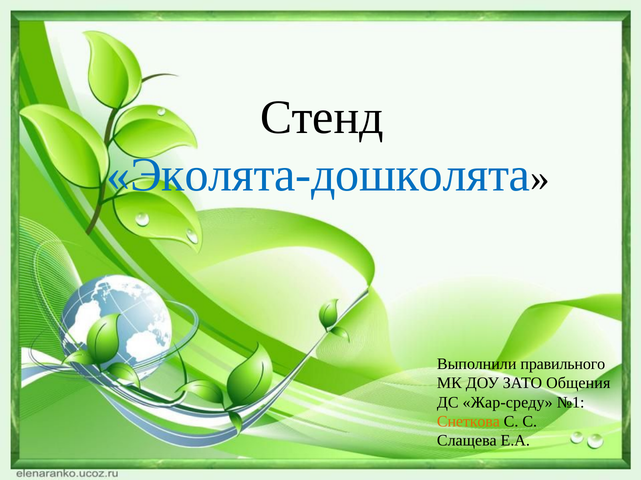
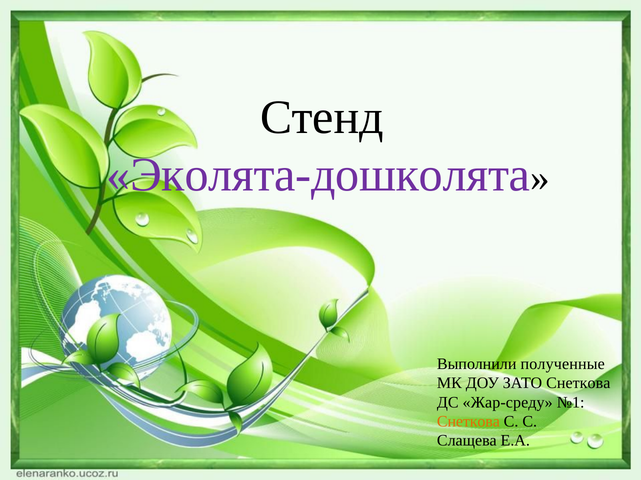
Эколята-дошколята colour: blue -> purple (318, 175)
правильного: правильного -> полученные (563, 364)
ЗАТО Общения: Общения -> Снеткова (578, 384)
